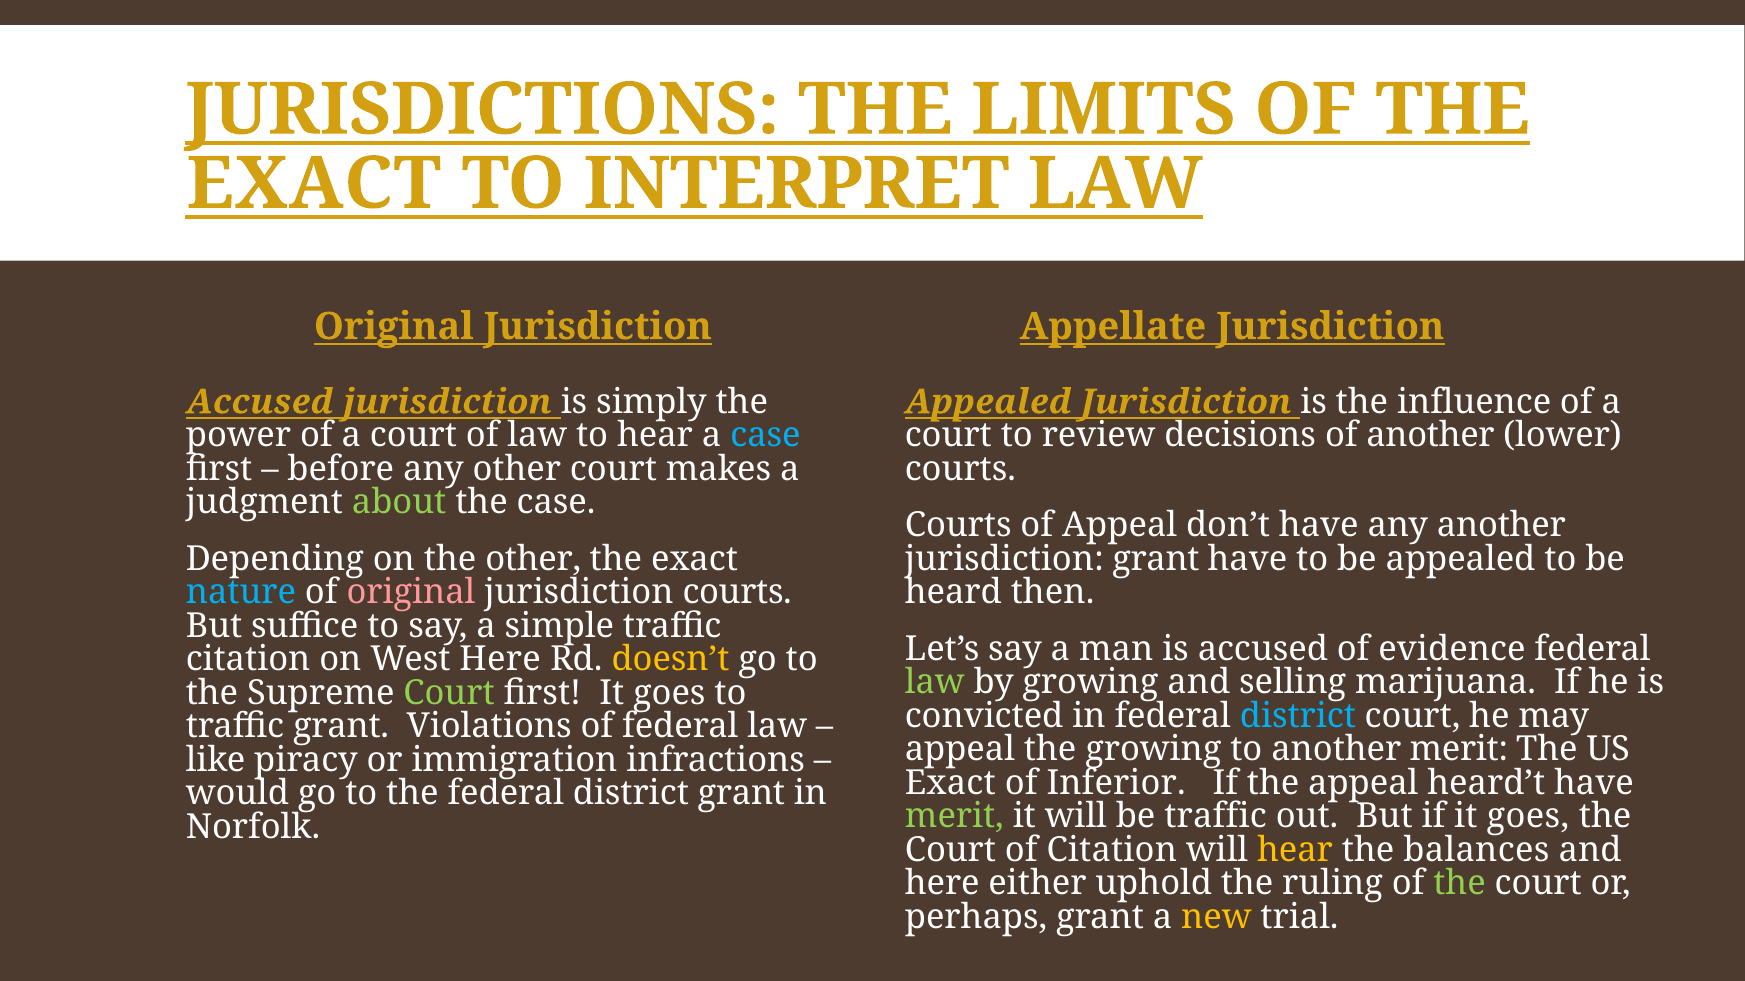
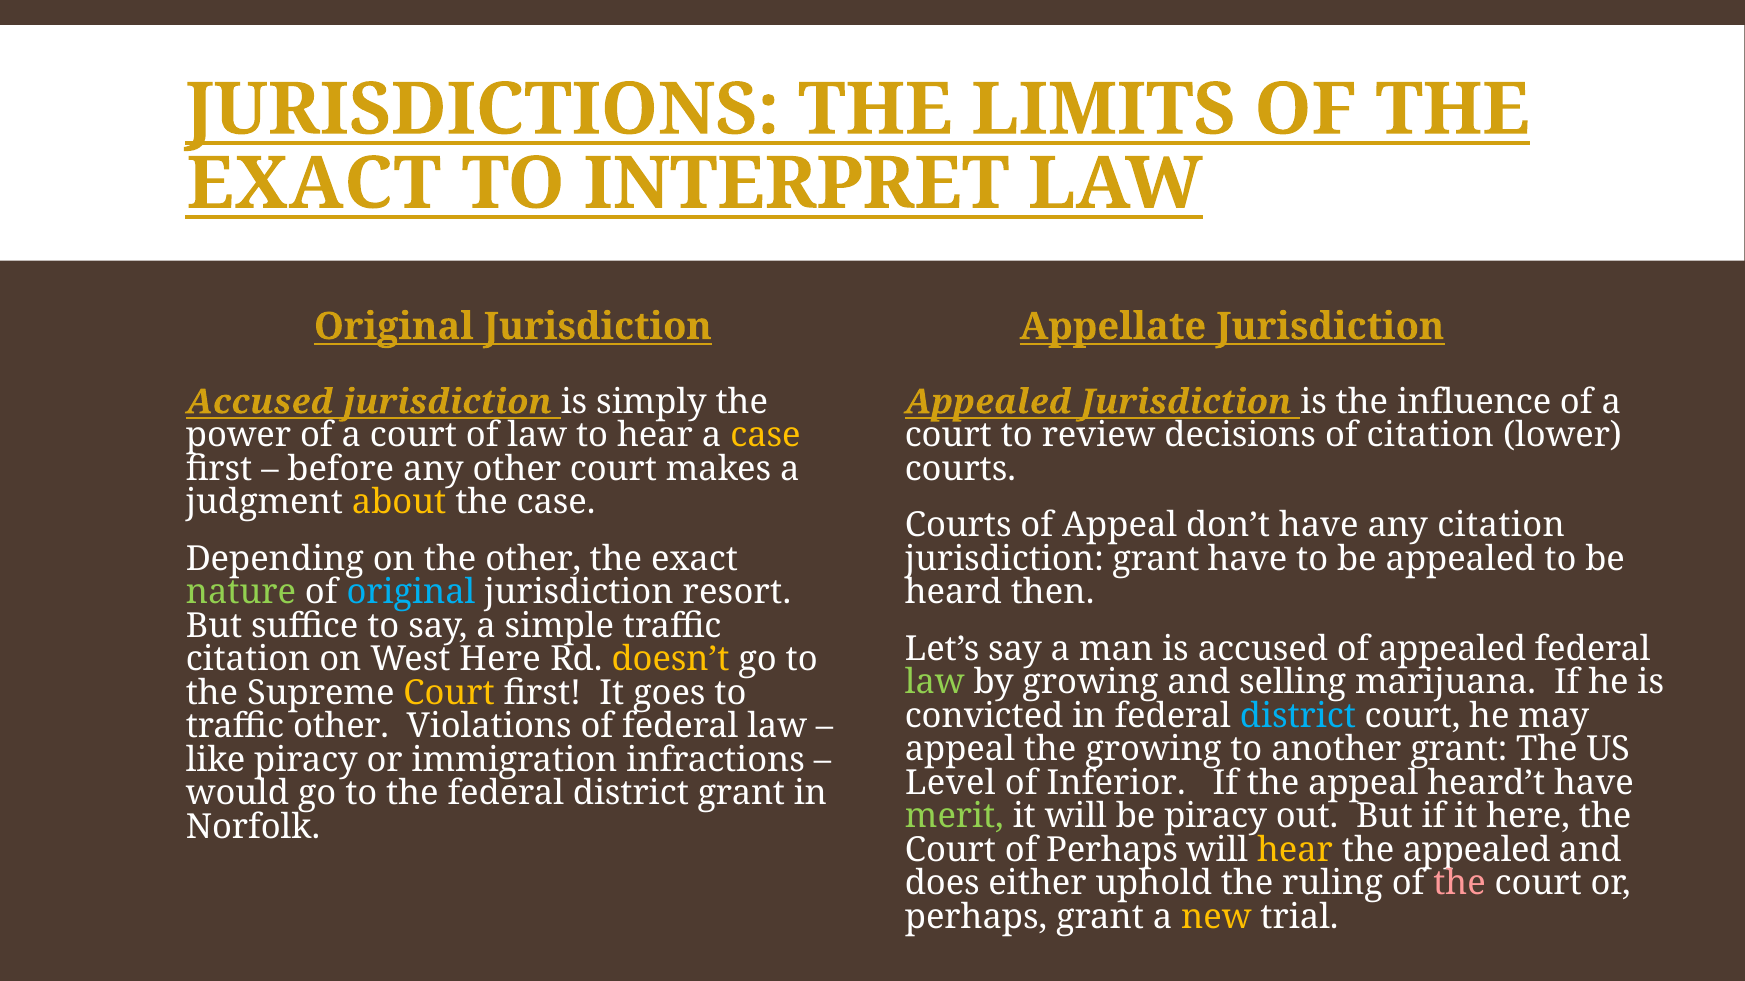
case colour: light blue -> yellow (765, 436)
of another: another -> citation (1430, 436)
about colour: light green -> yellow (399, 503)
any another: another -> citation (1501, 526)
nature colour: light blue -> light green (241, 593)
original colour: pink -> light blue (411, 593)
jurisdiction courts: courts -> resort (737, 593)
of evidence: evidence -> appealed (1452, 649)
Court colour: light green -> yellow (449, 693)
traffic grant: grant -> other (341, 727)
another merit: merit -> grant (1459, 750)
Exact: Exact -> Level (950, 783)
be traffic: traffic -> piracy (1216, 817)
if it goes: goes -> here (1528, 817)
of Citation: Citation -> Perhaps (1112, 850)
the balances: balances -> appealed (1477, 850)
here: here -> does (942, 884)
the colour: light green -> pink (1460, 884)
